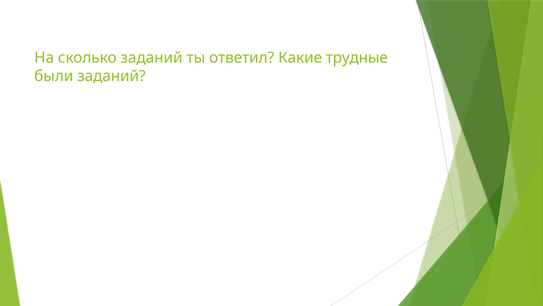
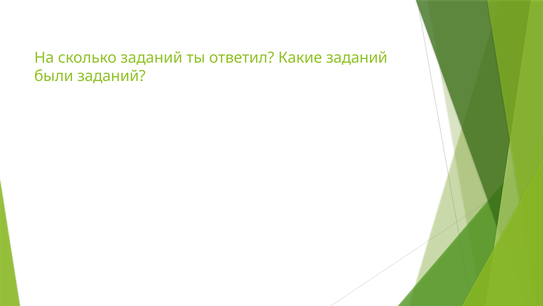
Какие трудные: трудные -> заданий (357, 58)
